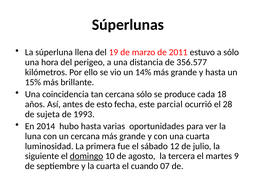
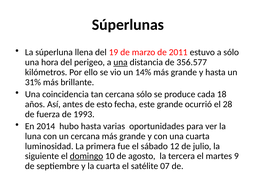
una underline: none -> present (120, 62)
15%: 15% -> 31% (33, 82)
este parcial: parcial -> grande (170, 104)
sujeta: sujeta -> fuerza (48, 114)
cuando: cuando -> satélite (145, 166)
